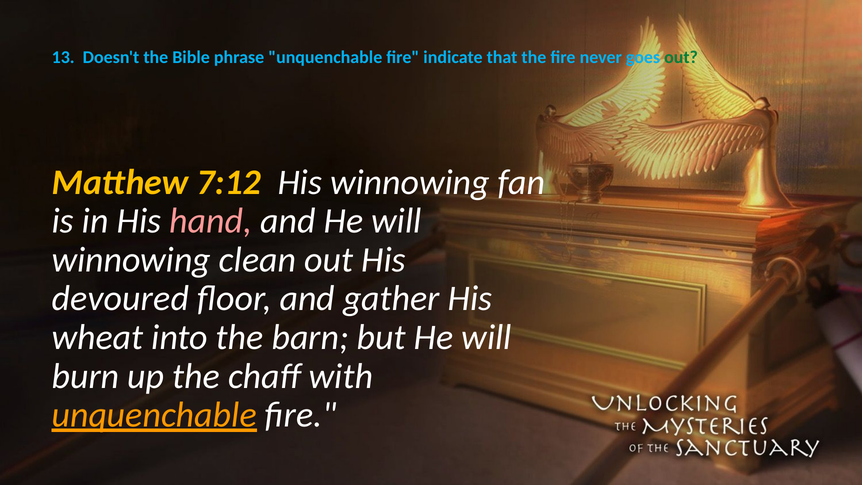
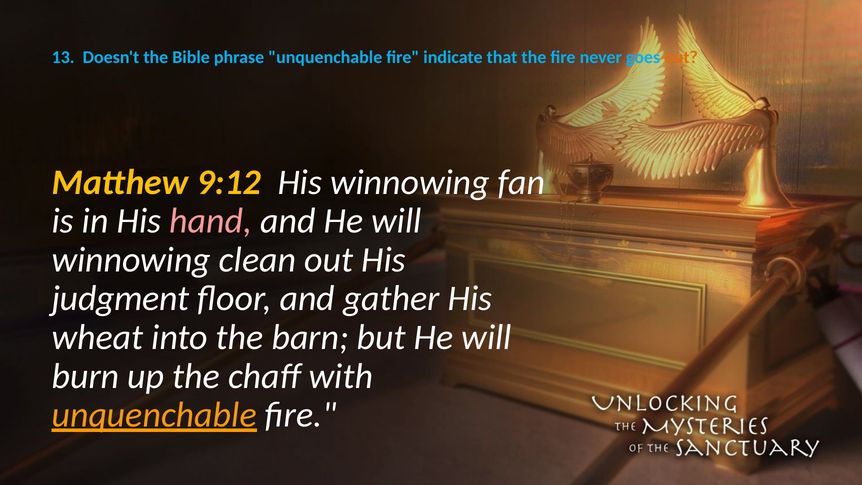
out colour: green -> orange (681, 57)
7:12: 7:12 -> 9:12 (229, 182)
devoured: devoured -> judgment (121, 299)
